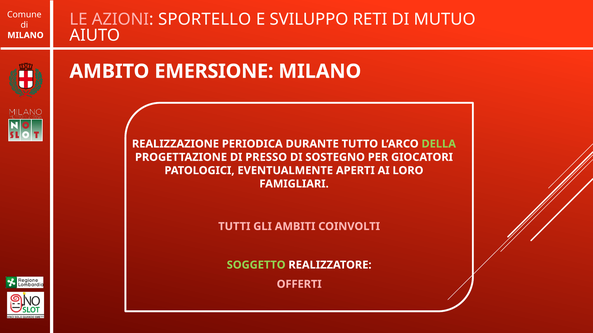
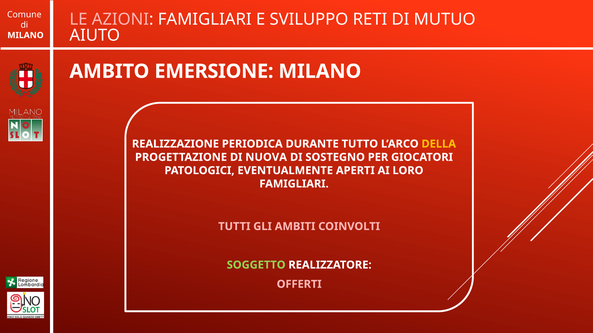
AZIONI SPORTELLO: SPORTELLO -> FAMIGLIARI (205, 19)
DELLA colour: light green -> yellow (439, 144)
PRESSO: PRESSO -> NUOVA (266, 157)
